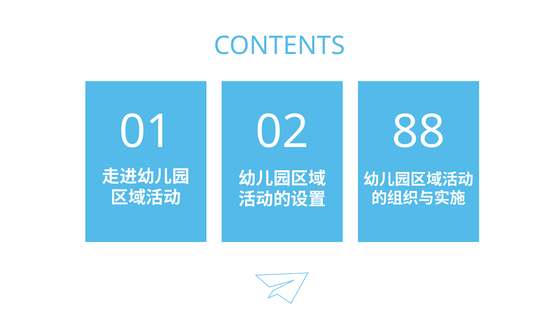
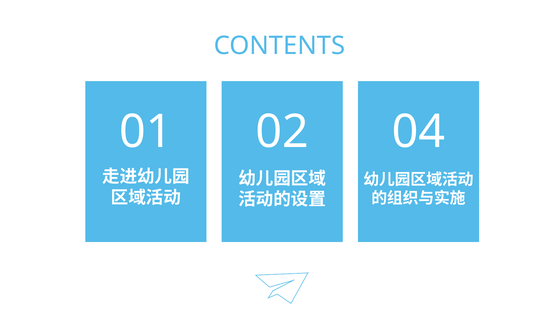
88: 88 -> 04 (419, 132)
